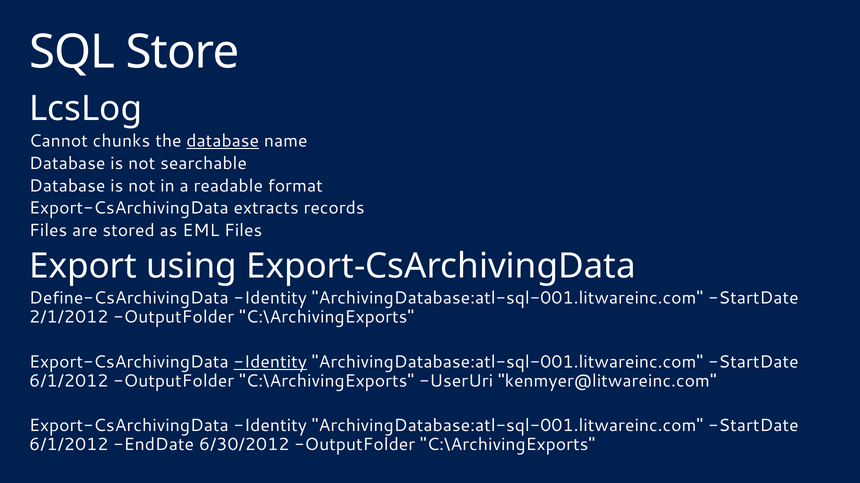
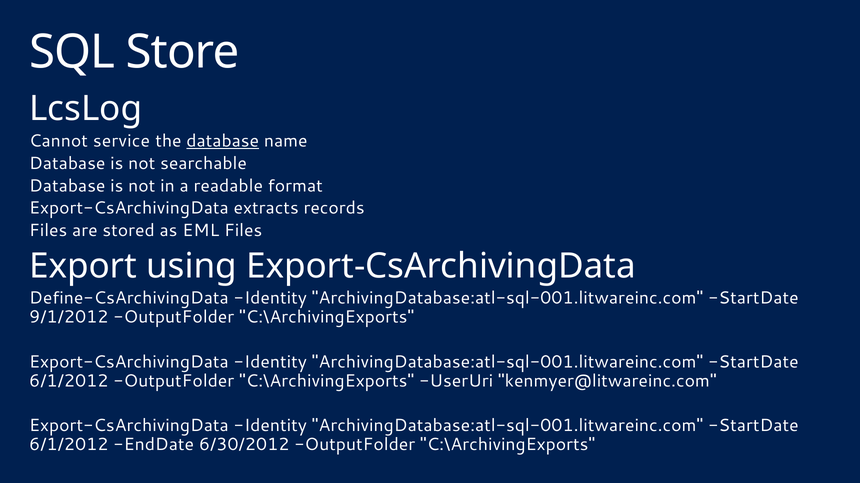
chunks: chunks -> service (121, 141)
2/1/2012: 2/1/2012 -> 9/1/2012 (69, 317)
Identity underline: present -> none (270, 362)
